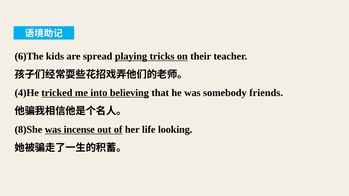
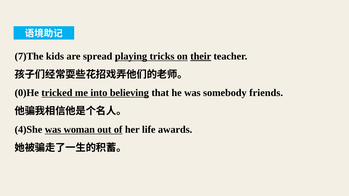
6)The: 6)The -> 7)The (29, 56)
their underline: none -> present (201, 56)
4)He: 4)He -> 0)He (27, 93)
8)She: 8)She -> 4)She (28, 130)
incense: incense -> woman (79, 130)
looking: looking -> awards (175, 130)
